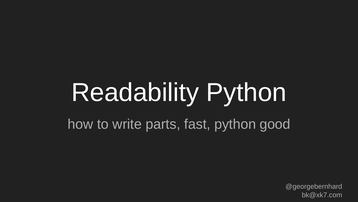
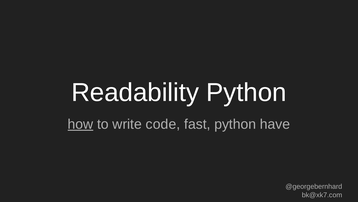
how underline: none -> present (80, 124)
parts: parts -> code (163, 124)
good: good -> have (275, 124)
